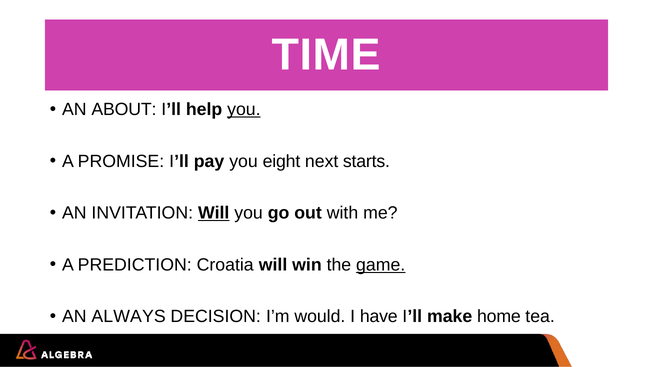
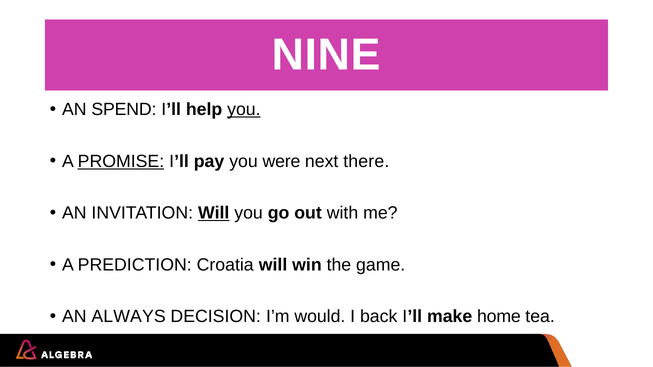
TIME: TIME -> NINE (326, 55)
ABOUT: ABOUT -> SPEND (124, 110)
PROMISE underline: none -> present (121, 161)
eight: eight -> were (281, 161)
starts: starts -> there (366, 161)
game underline: present -> none (381, 265)
have: have -> back (379, 317)
